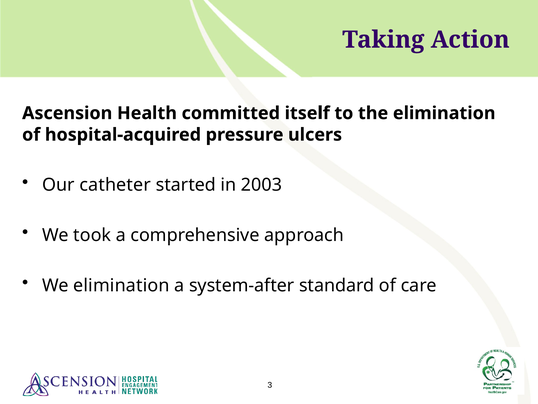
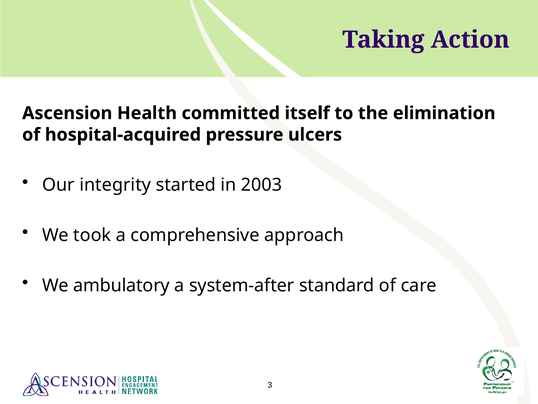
catheter: catheter -> integrity (115, 185)
We elimination: elimination -> ambulatory (122, 285)
